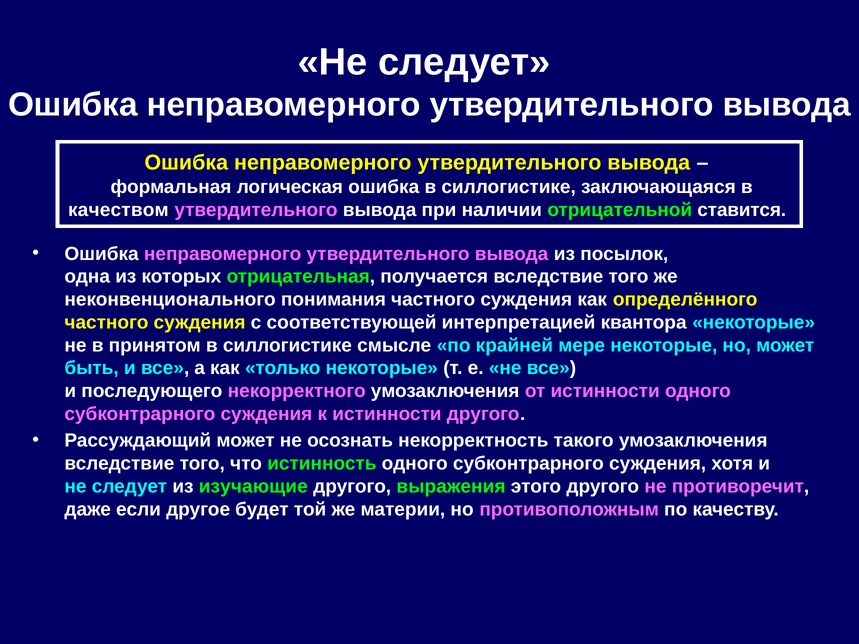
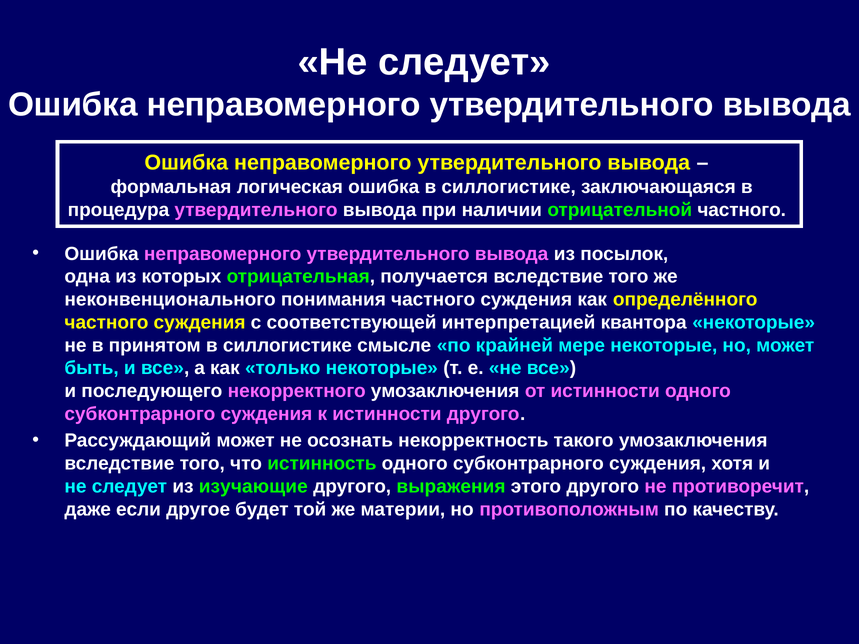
качеством: качеством -> процедура (118, 210)
отрицательной ставится: ставится -> частного (742, 210)
